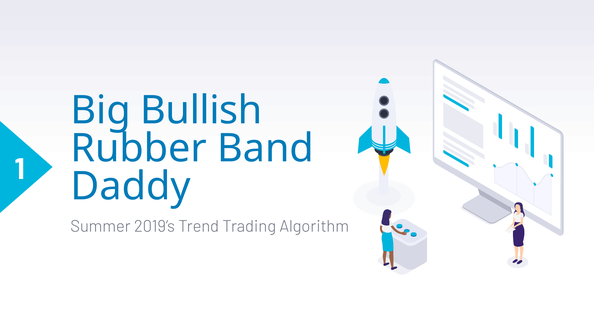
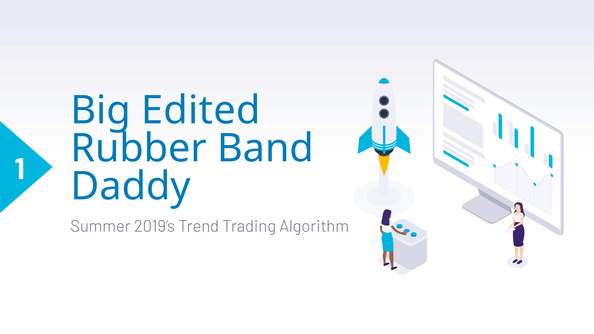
Bullish: Bullish -> Edited (201, 111)
